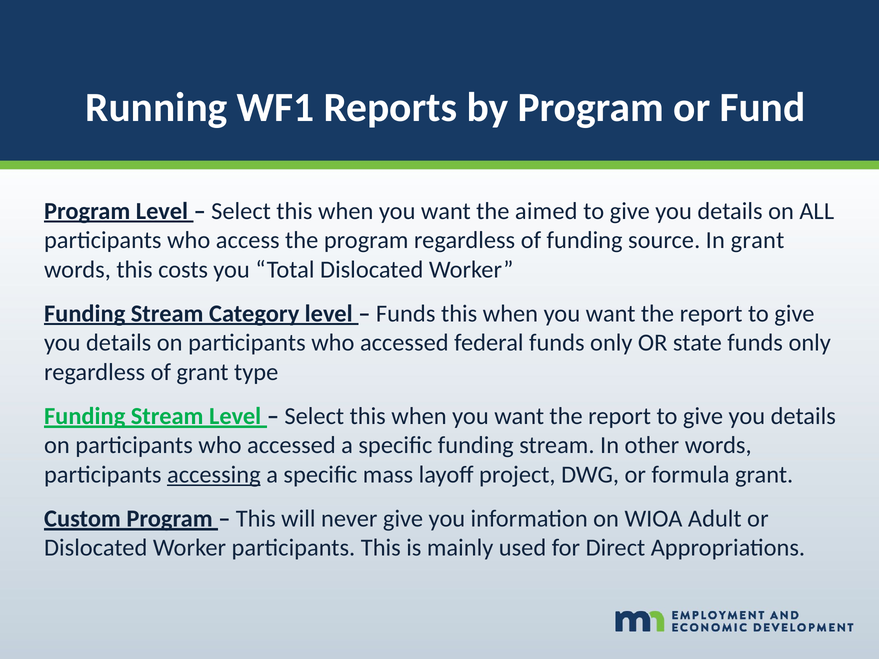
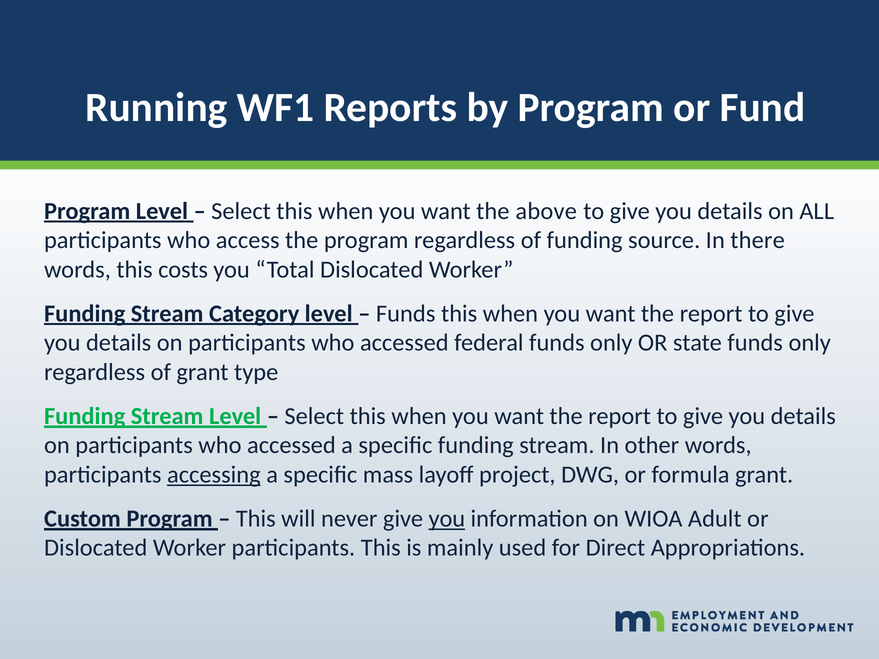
aimed: aimed -> above (546, 211)
In grant: grant -> there (758, 240)
you underline: none -> present (447, 519)
